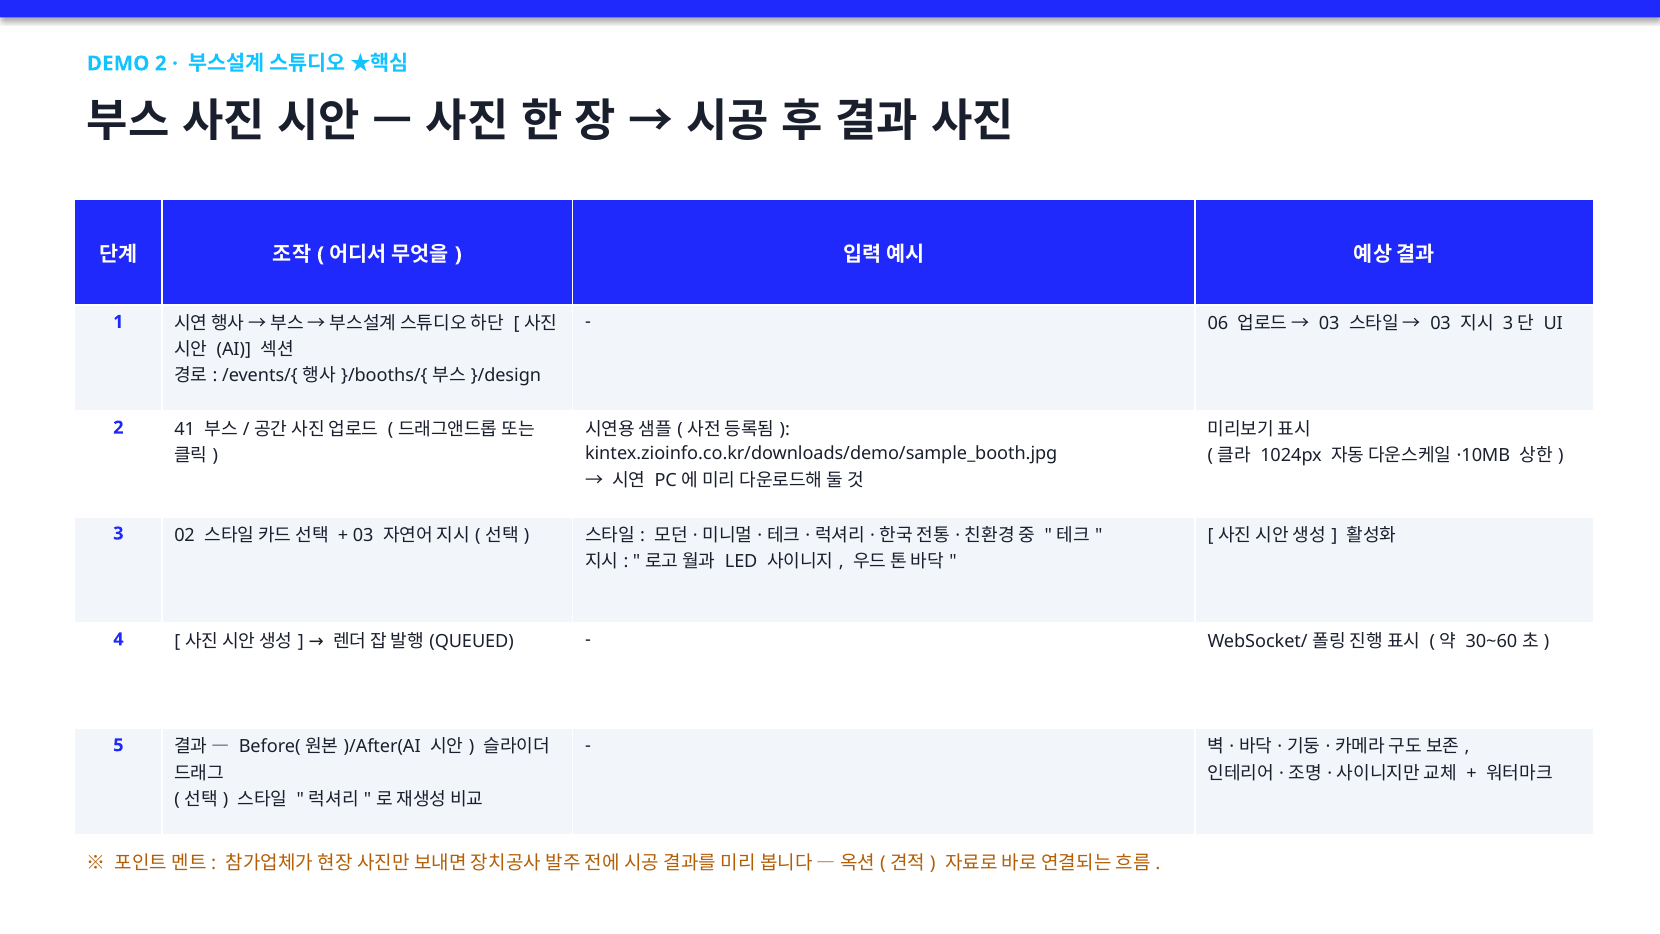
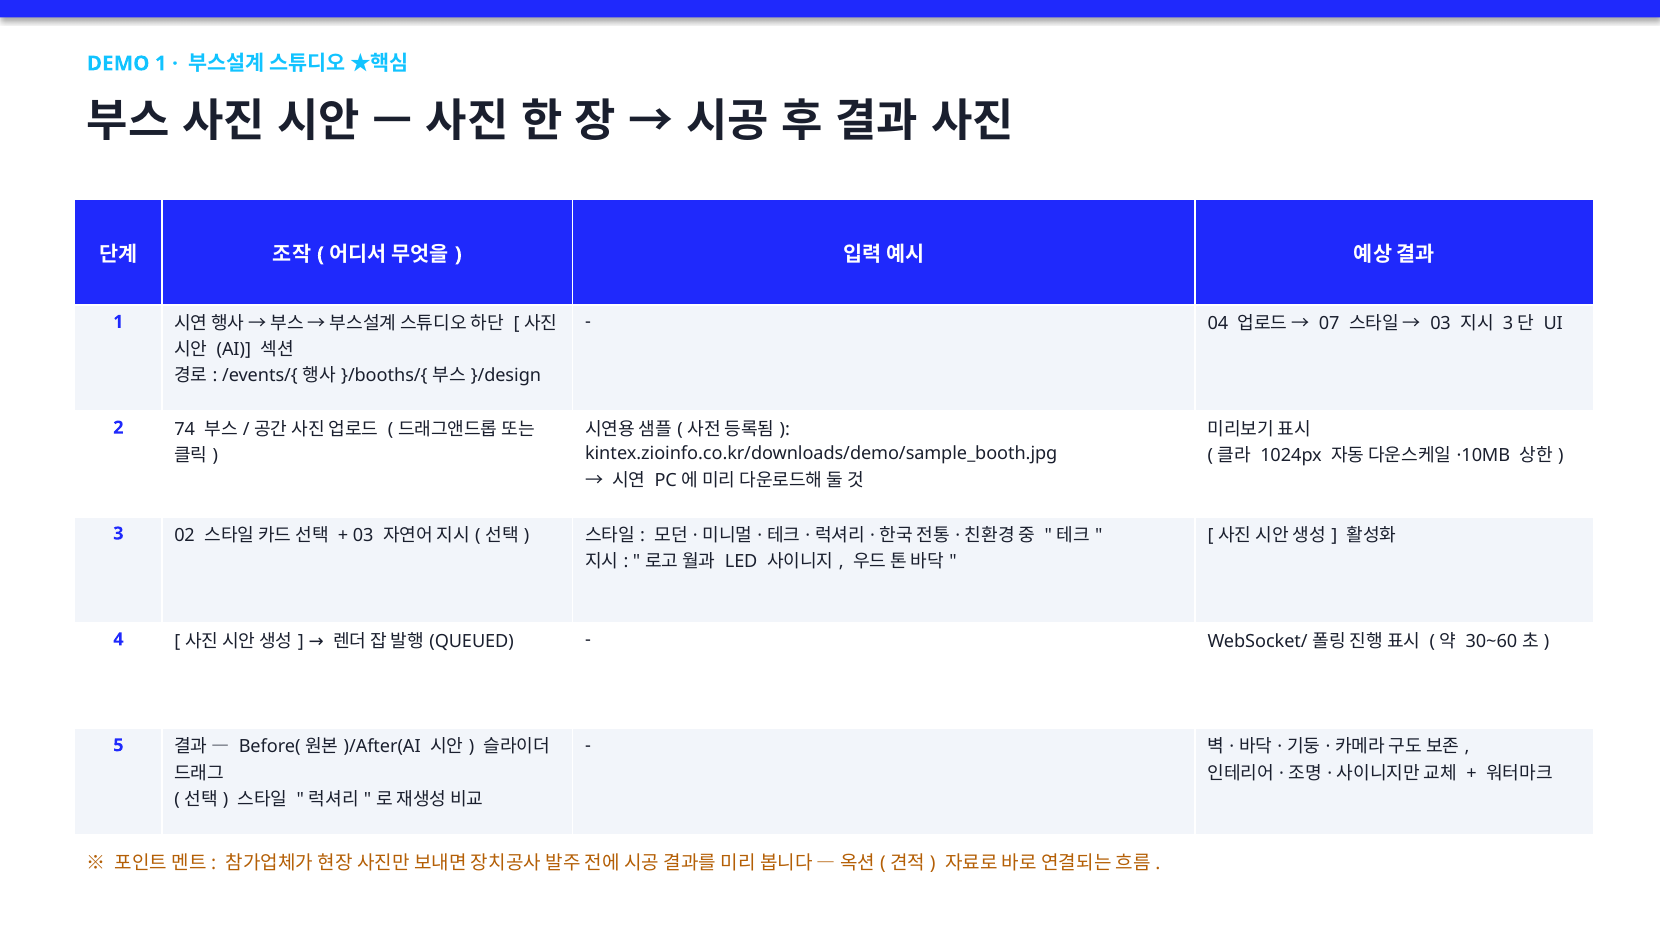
DEMO 2: 2 -> 1 (161, 64)
06: 06 -> 04 (1218, 323)
03: 03 -> 07 (1329, 323)
41: 41 -> 74 (185, 429)
